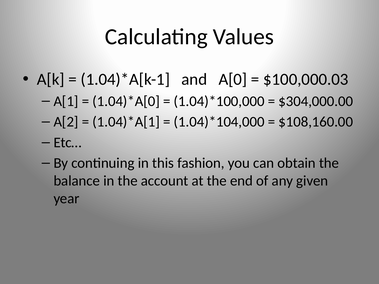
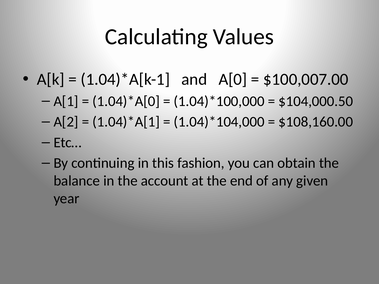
$100,000.03: $100,000.03 -> $100,007.00 (306, 80)
$304,000.00: $304,000.00 -> $104,000.50 (316, 101)
